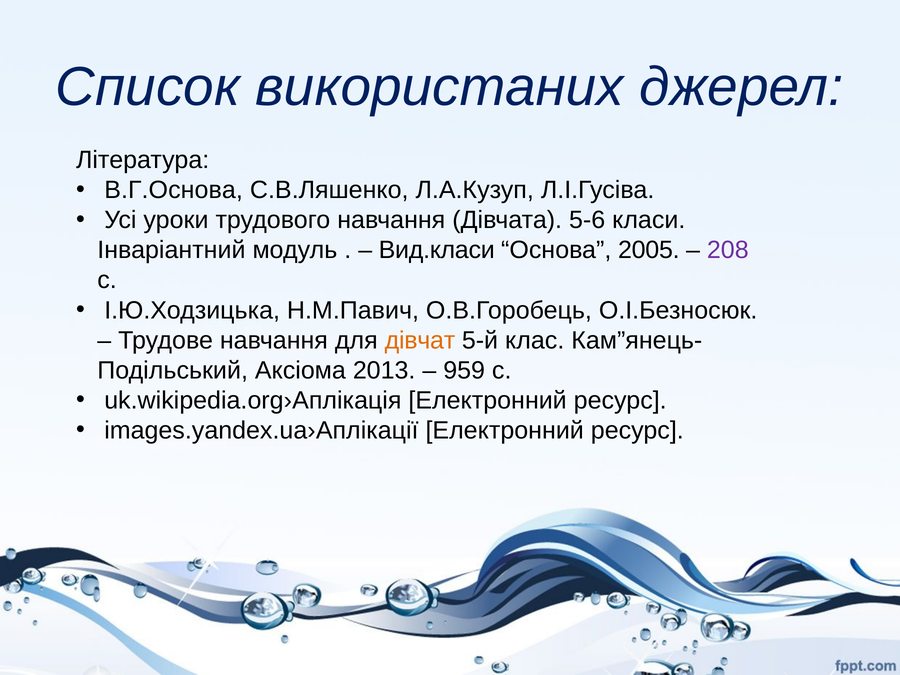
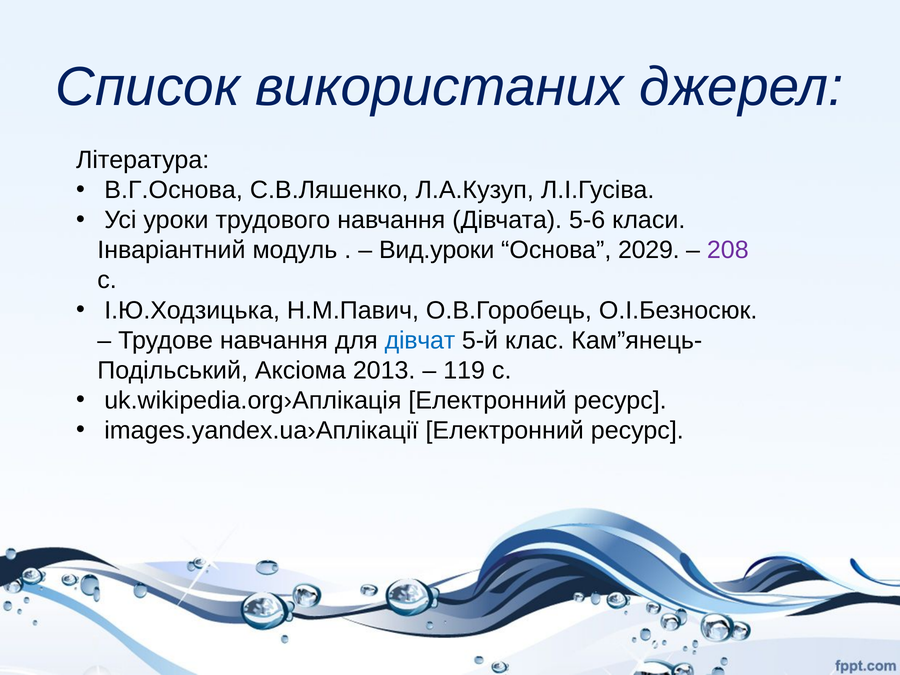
Вид.класи: Вид.класи -> Вид.уроки (437, 250)
2005: 2005 -> 2029 (649, 250)
дівчат colour: orange -> blue (420, 340)
959: 959 -> 119 (464, 370)
